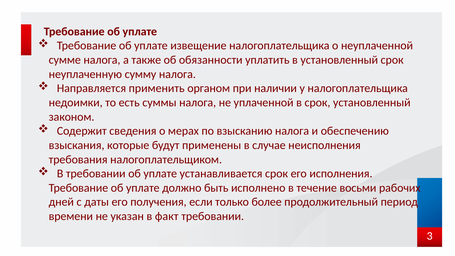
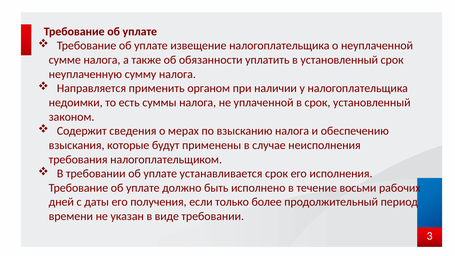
факт: факт -> виде (167, 216)
